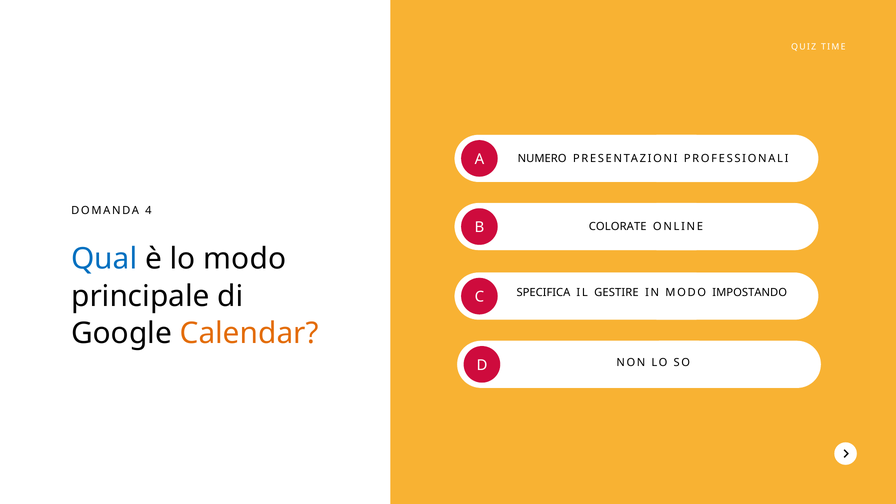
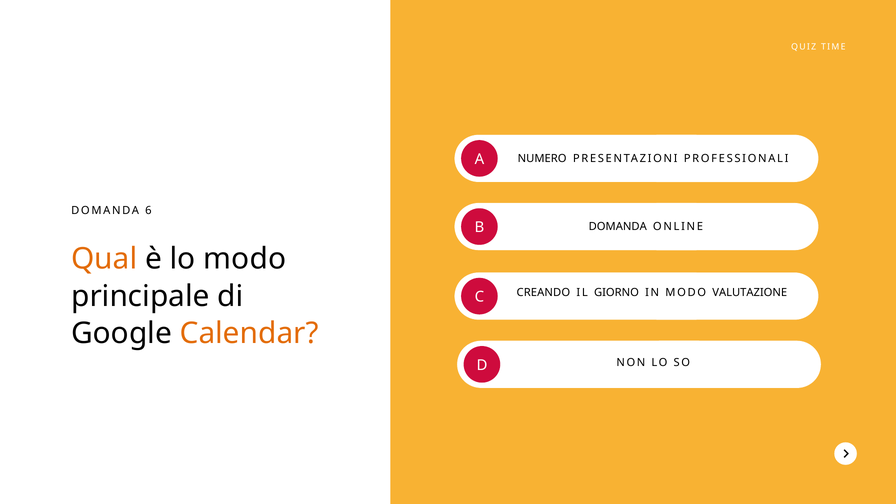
4: 4 -> 6 (148, 211)
COLORATE: COLORATE -> DOMANDA (618, 226)
Qual colour: blue -> orange (104, 259)
SPECIFICA: SPECIFICA -> CREANDO (543, 292)
GESTIRE: GESTIRE -> GIORNO (616, 292)
IMPOSTANDO: IMPOSTANDO -> VALUTAZIONE (750, 292)
